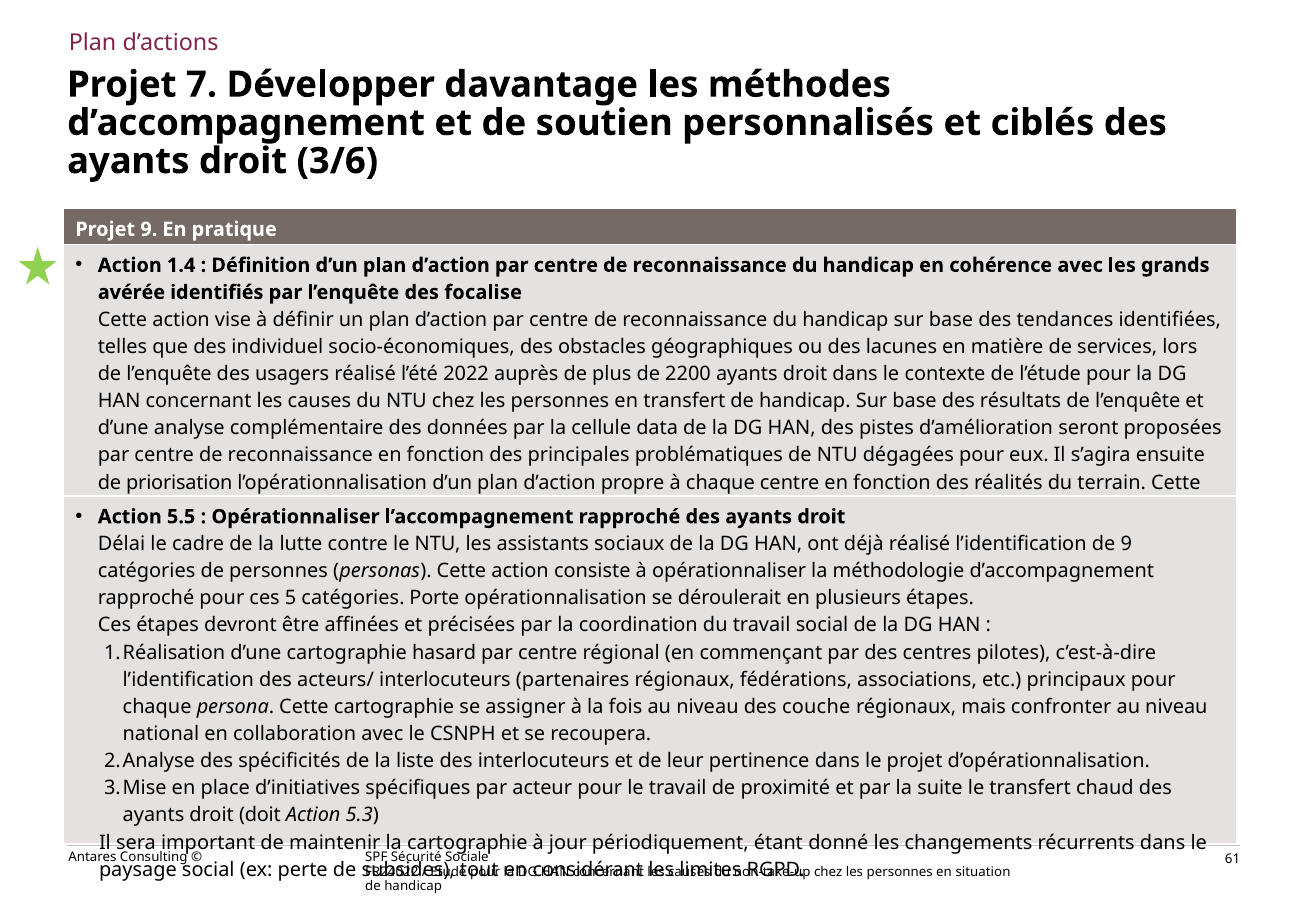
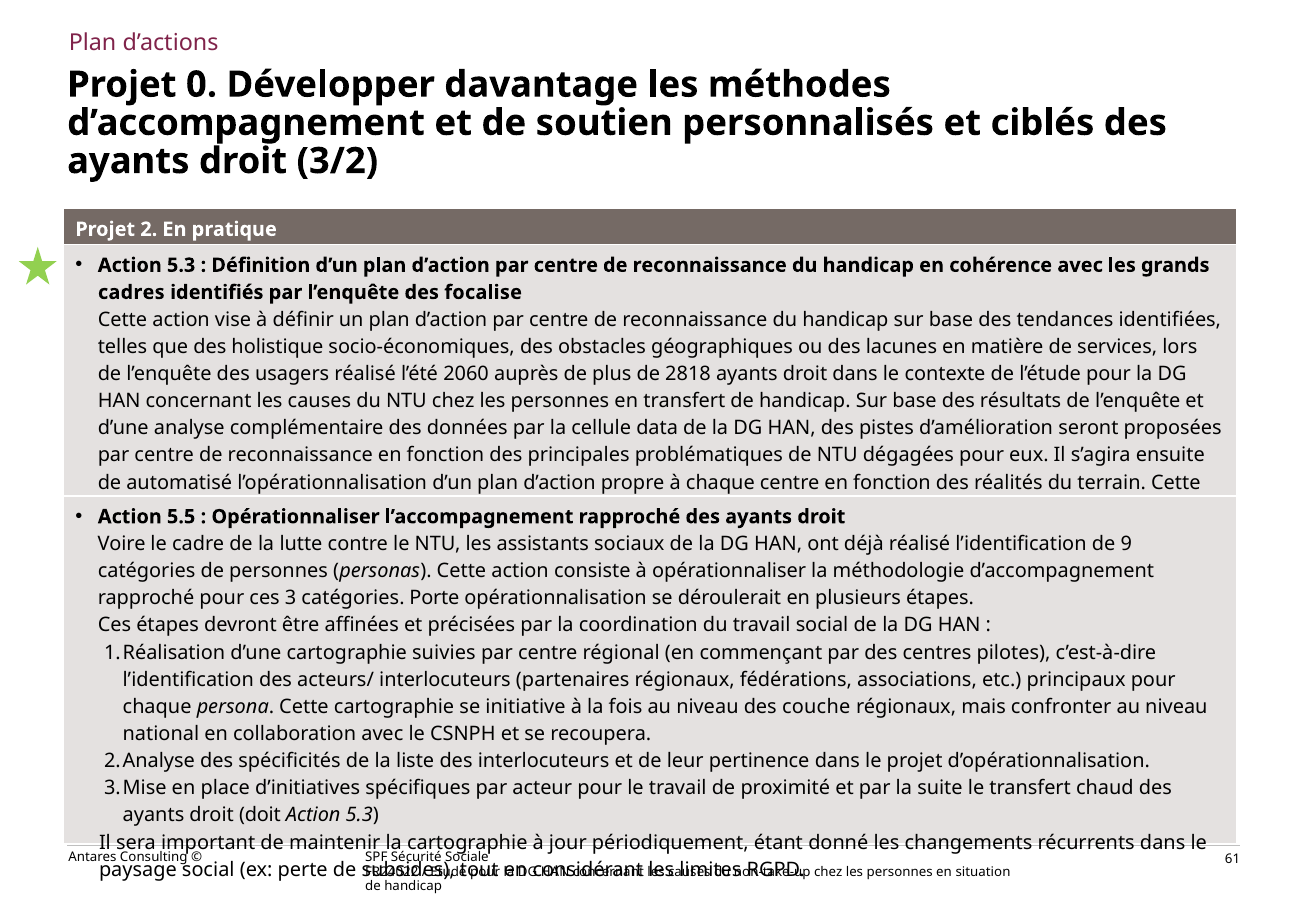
7: 7 -> 0 (202, 85)
3/6: 3/6 -> 3/2 (337, 161)
Projet 9: 9 -> 2 (149, 229)
1.4: 1.4 -> 5.3 (181, 265)
avérée: avérée -> cadres (131, 292)
individuel: individuel -> holistique (277, 347)
2022: 2022 -> 2060 (466, 374)
2200: 2200 -> 2818 (688, 374)
priorisation: priorisation -> automatisé (179, 482)
Délai: Délai -> Voire (122, 544)
5: 5 -> 3 (291, 598)
hasard: hasard -> suivies (444, 652)
assigner: assigner -> initiative (526, 707)
